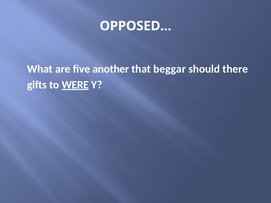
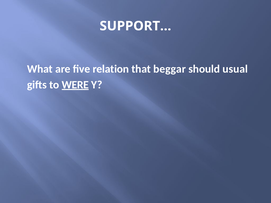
OPPOSED…: OPPOSED… -> SUPPORT… (135, 26)
another: another -> relation (111, 69)
there: there -> usual (235, 69)
